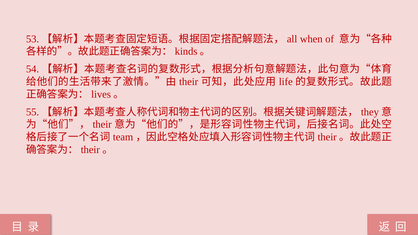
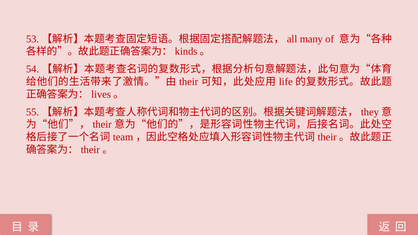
when: when -> many (311, 39)
